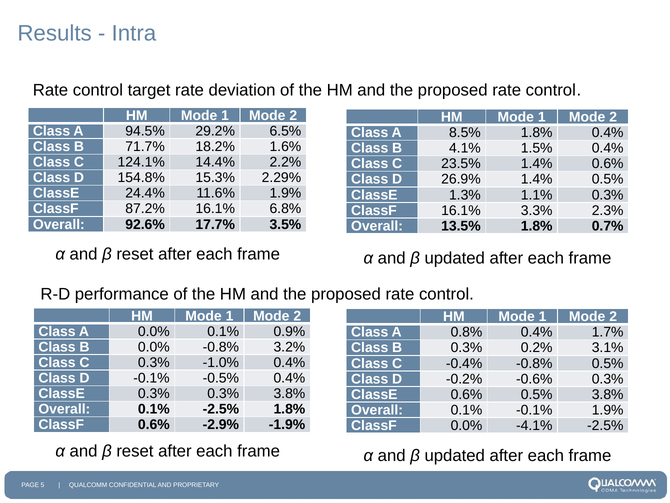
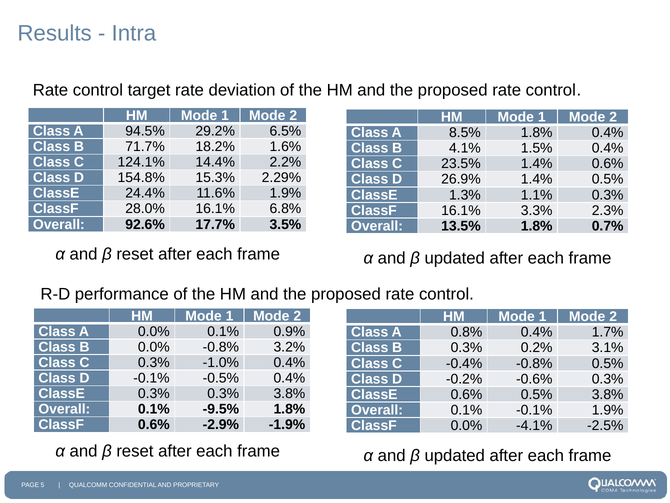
87.2%: 87.2% -> 28.0% (145, 209)
0.1% -2.5%: -2.5% -> -9.5% (221, 409)
